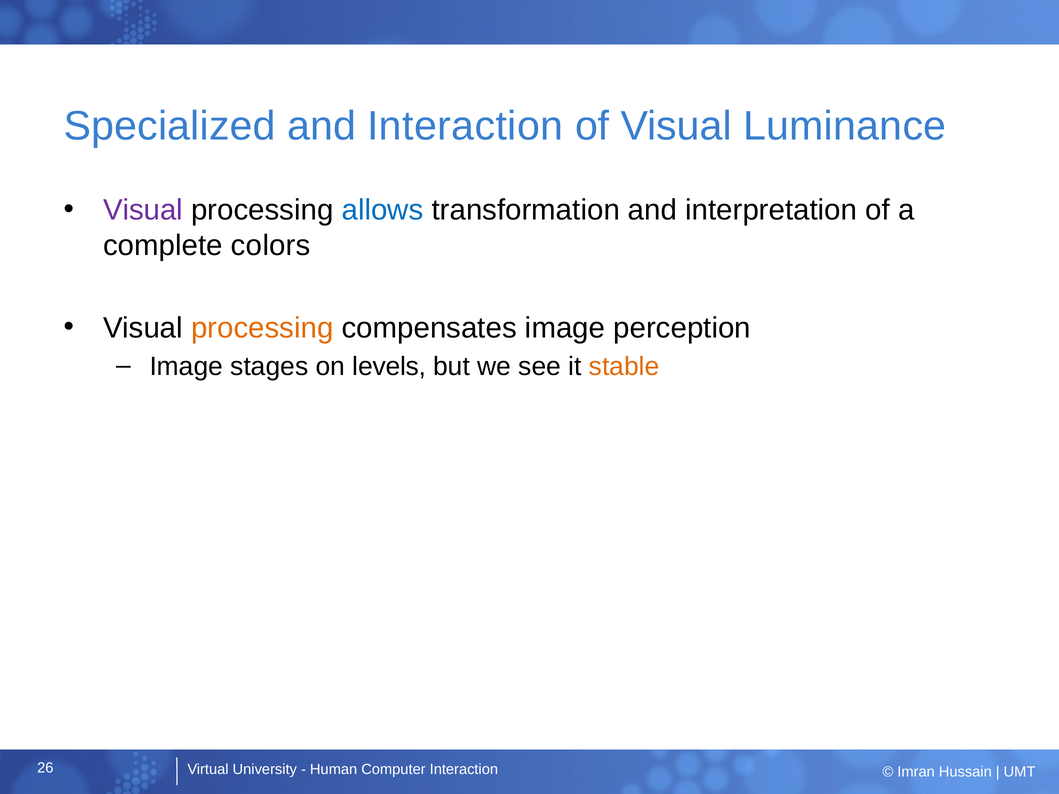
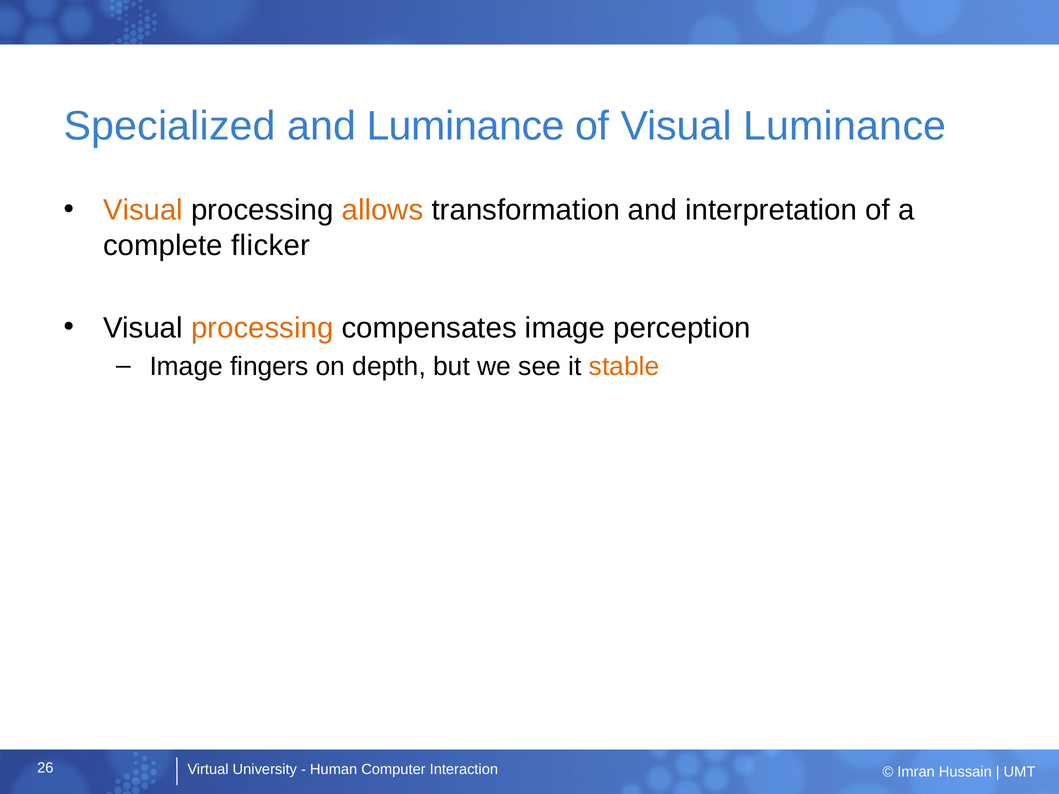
and Interaction: Interaction -> Luminance (466, 126)
Visual colour: purple -> orange (143, 210)
allows colour: blue -> orange (383, 210)
colors: colors -> flicker (271, 246)
stages: stages -> fingers (269, 367)
levels: levels -> depth (389, 367)
